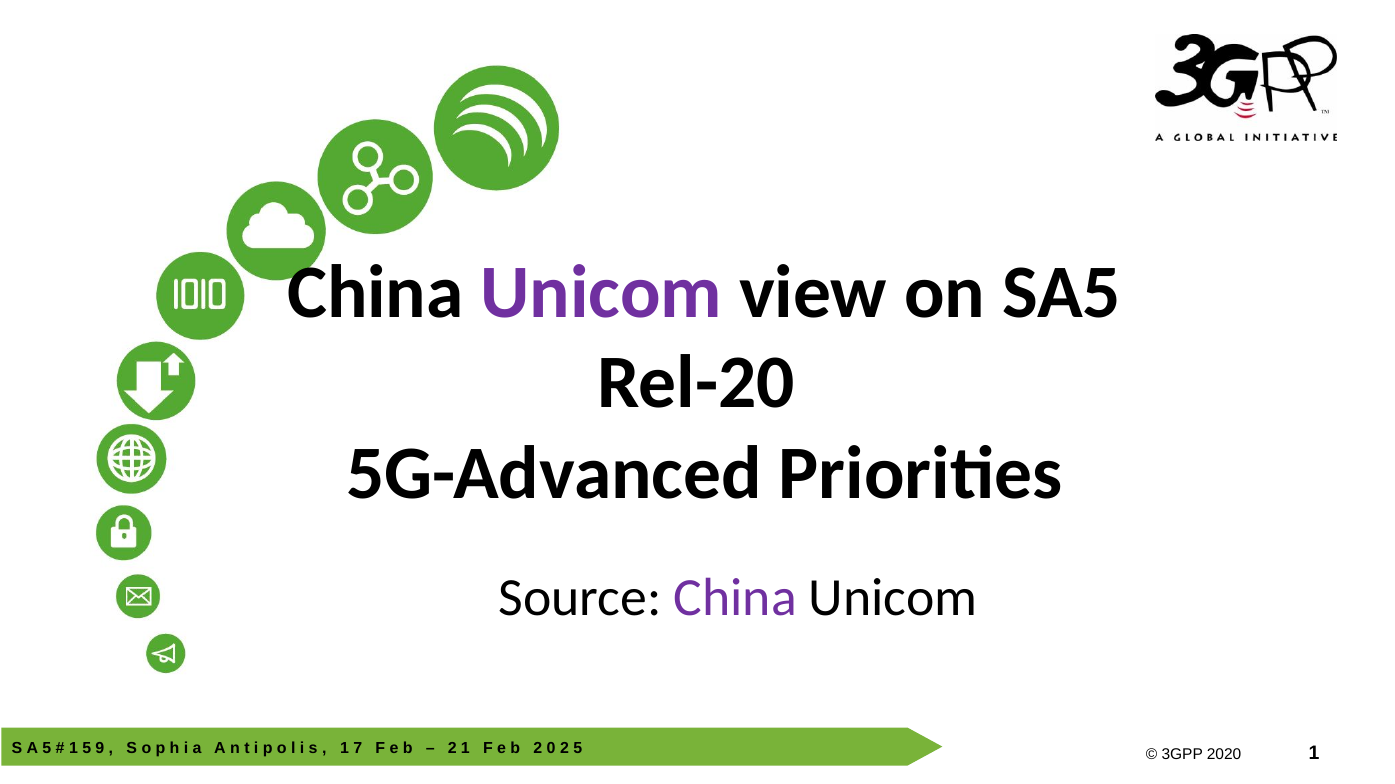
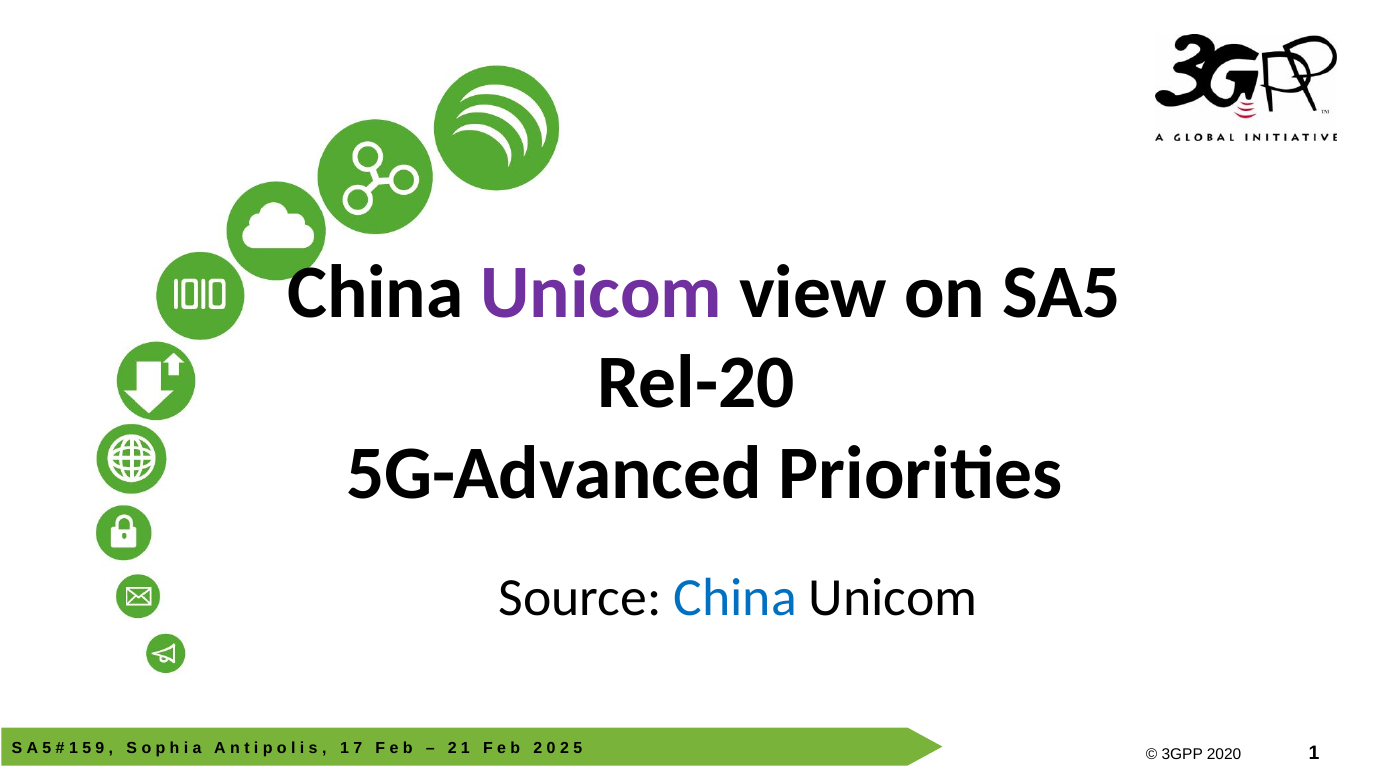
China colour: purple -> blue (735, 599)
